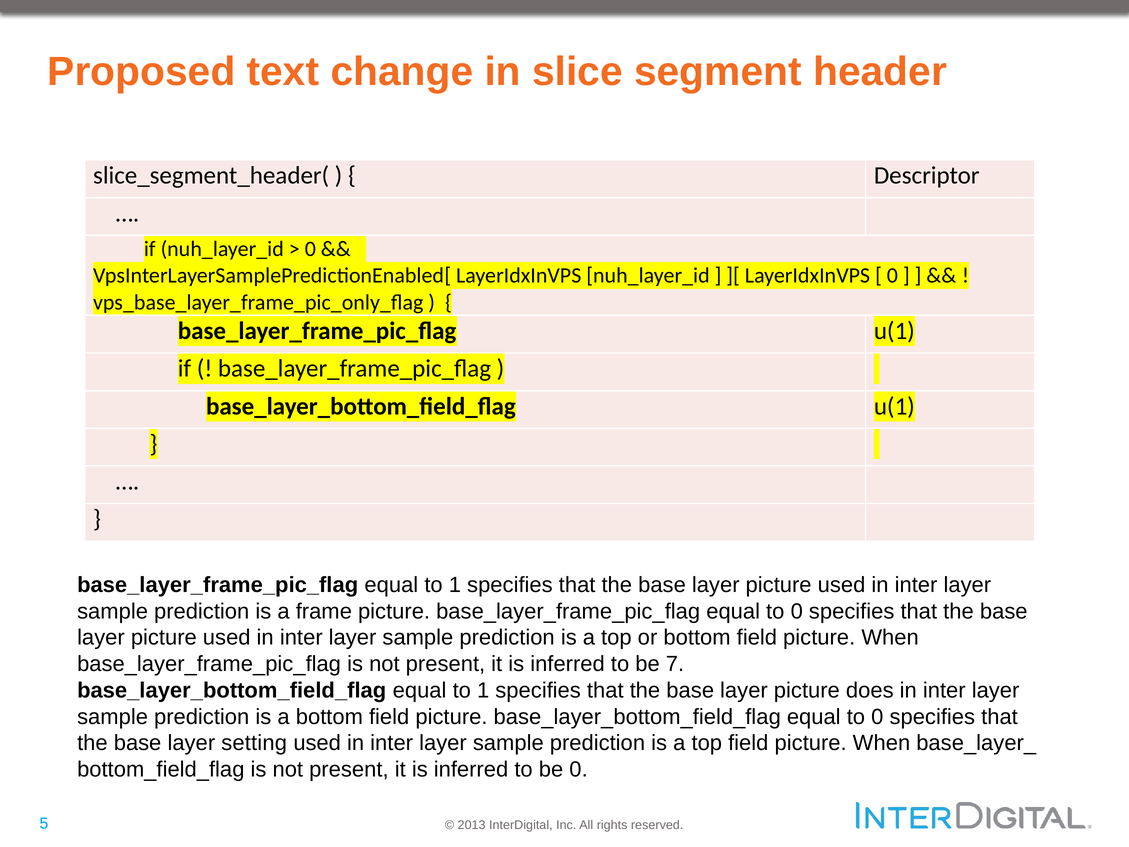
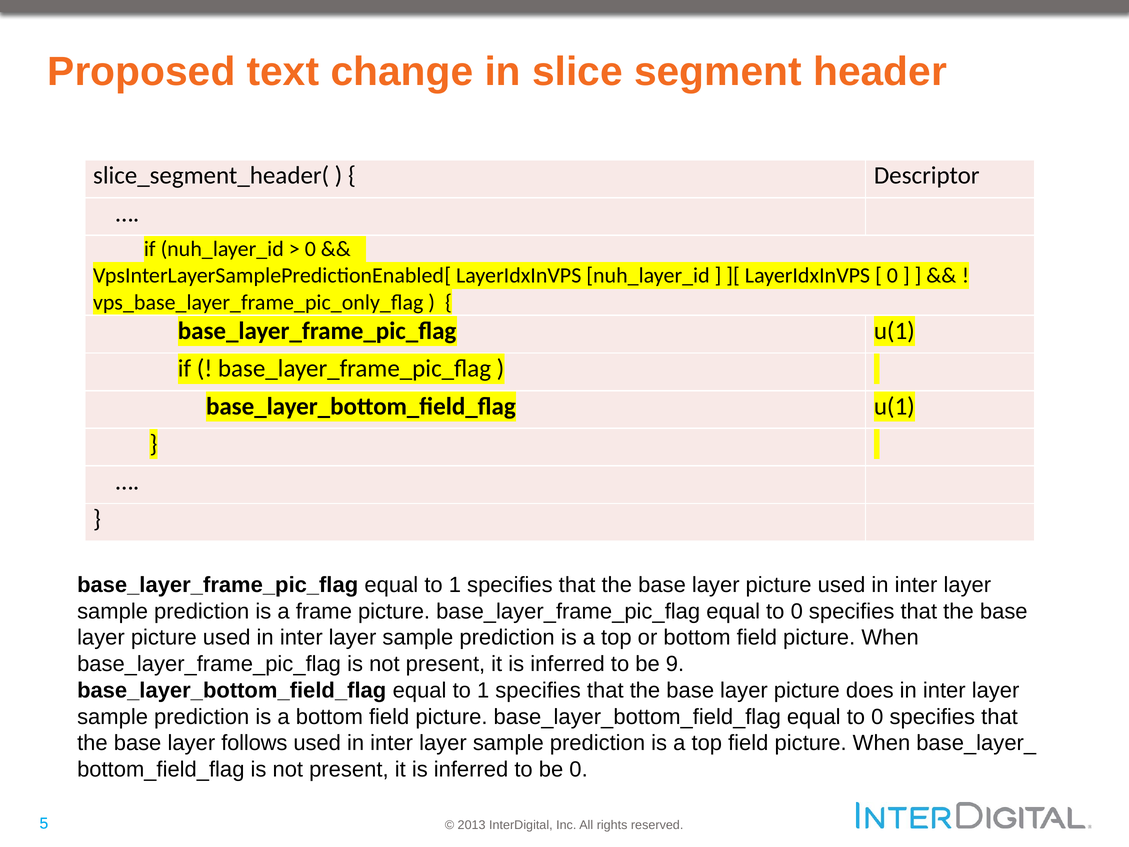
7: 7 -> 9 (675, 664)
setting: setting -> follows (254, 743)
